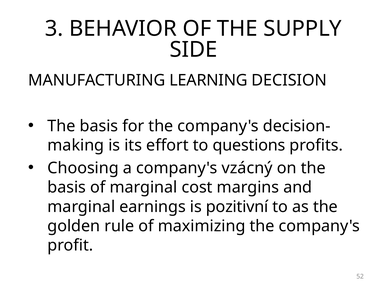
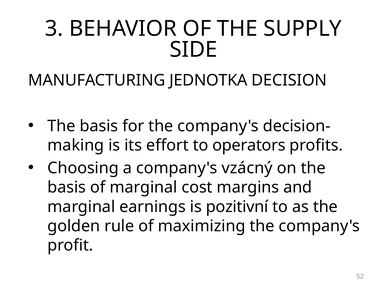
LEARNING: LEARNING -> JEDNOTKA (208, 80)
questions: questions -> operators (249, 145)
